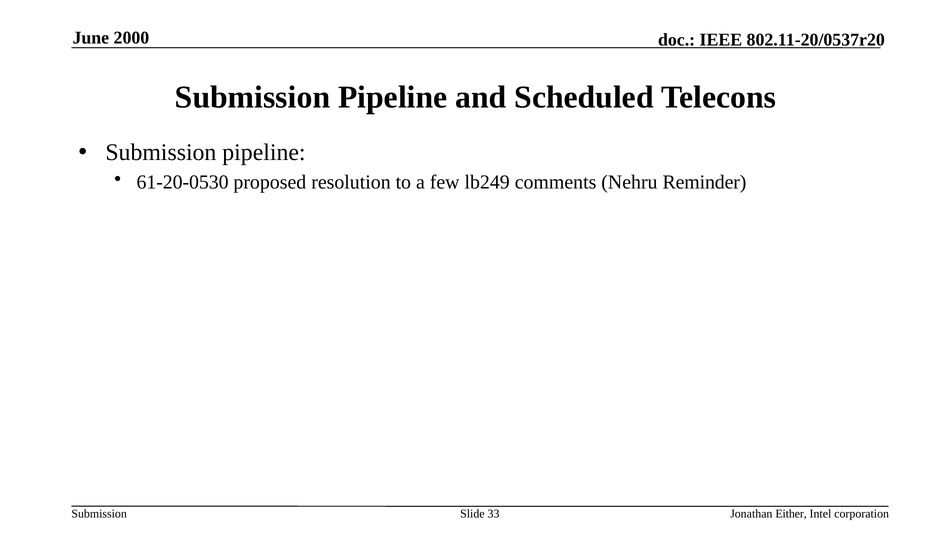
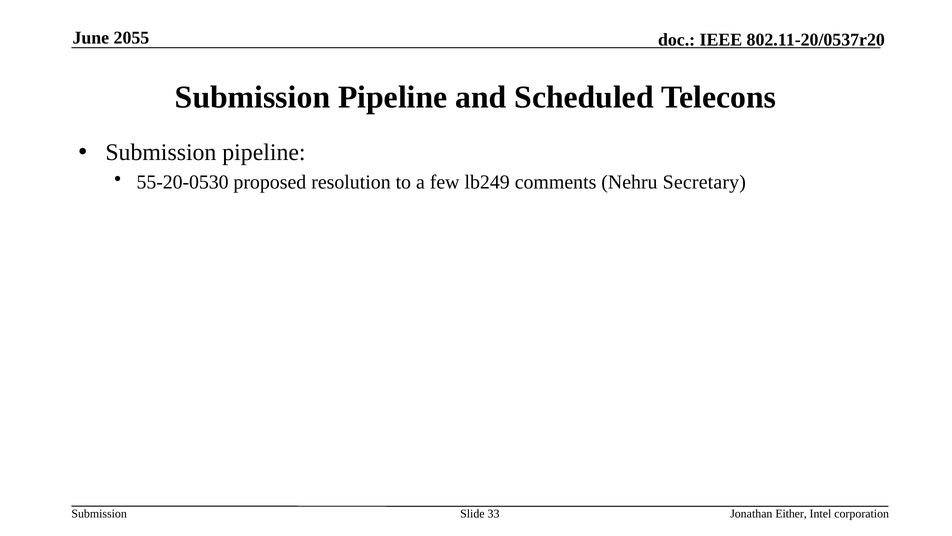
2000: 2000 -> 2055 (131, 38)
61-20-0530: 61-20-0530 -> 55-20-0530 (183, 182)
Reminder: Reminder -> Secretary (704, 182)
